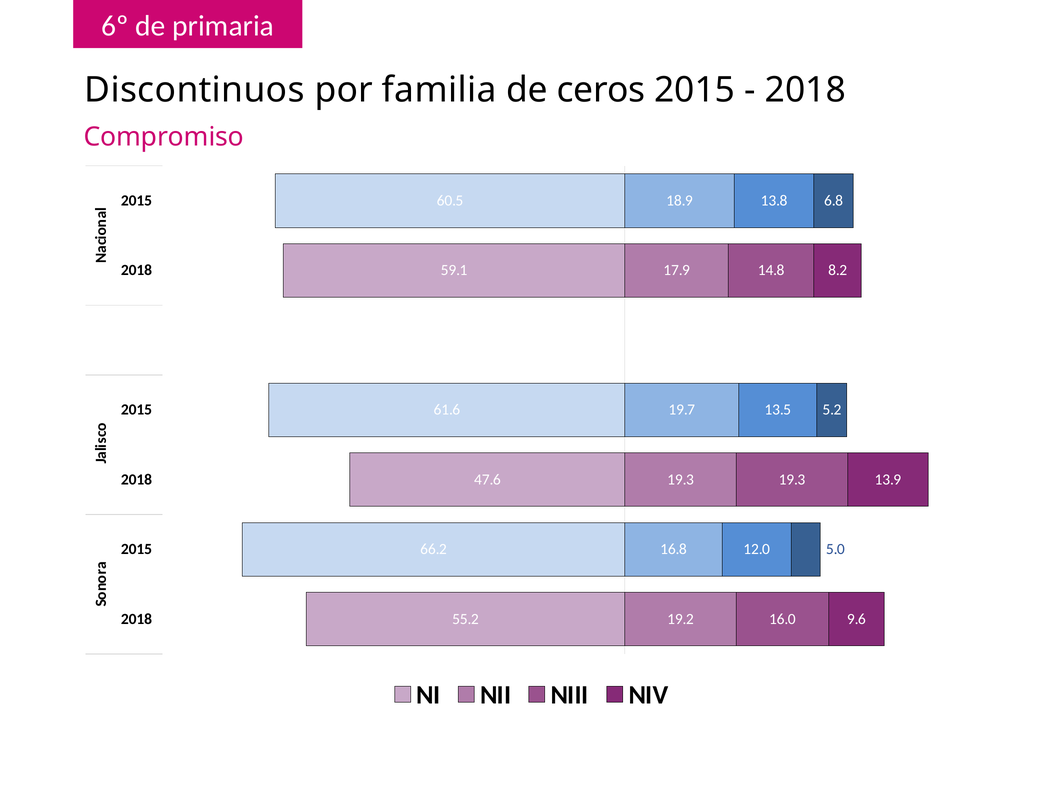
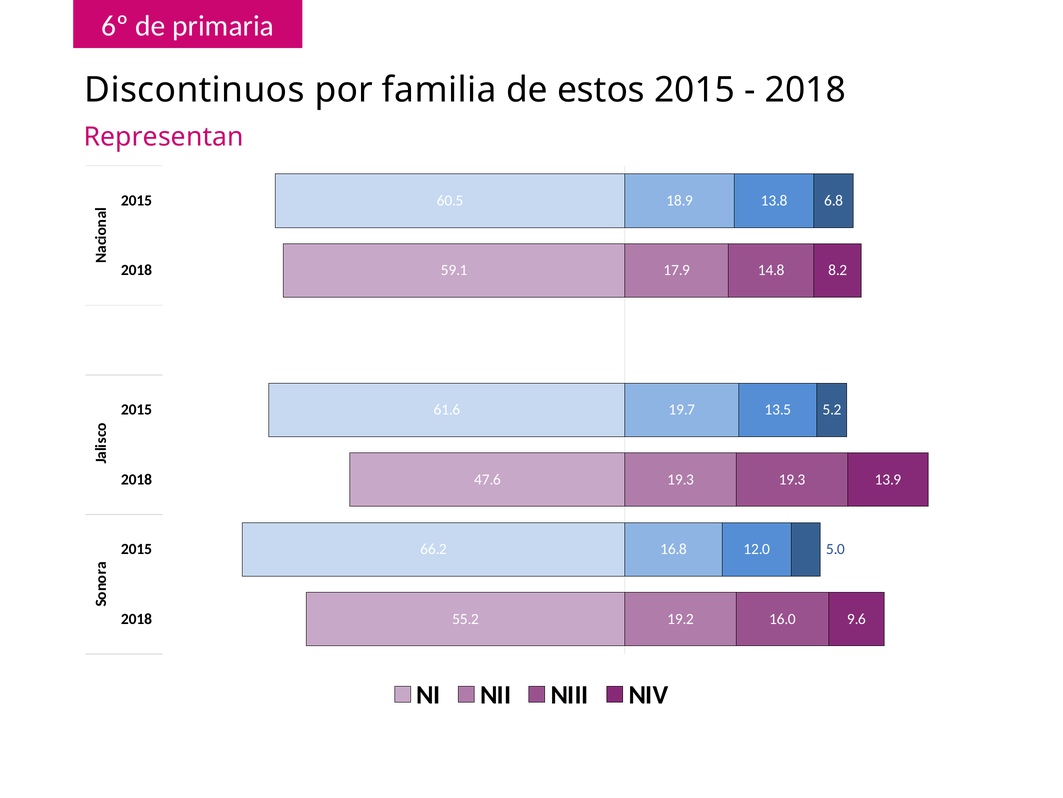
ceros: ceros -> estos (601, 90)
Compromiso: Compromiso -> Representan (164, 137)
